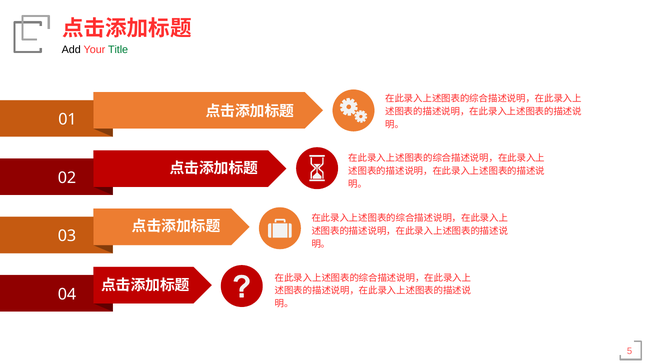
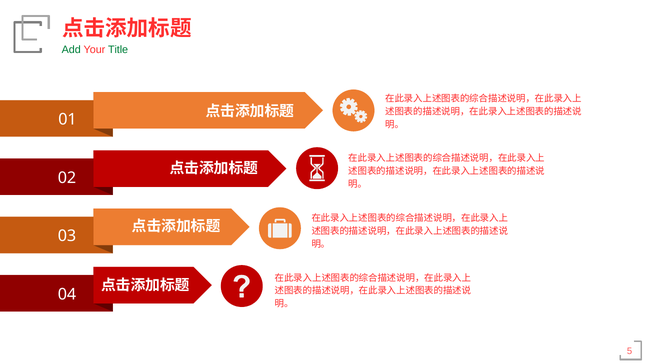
Add colour: black -> green (71, 50)
